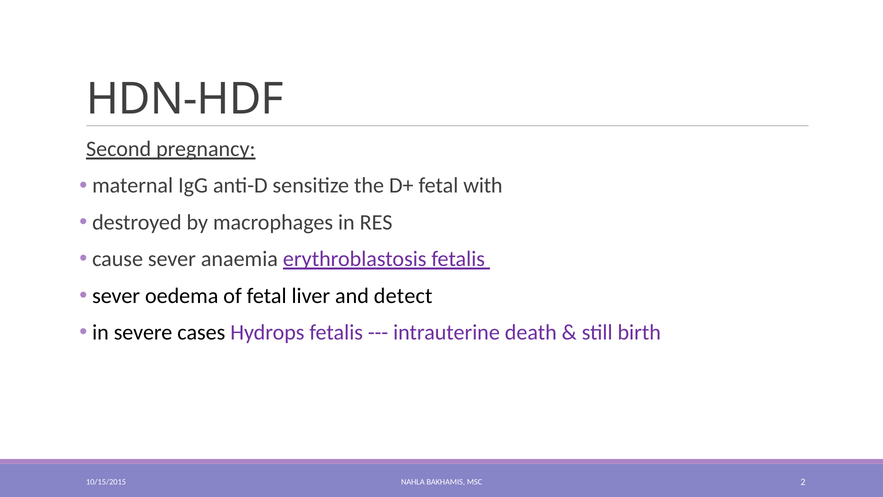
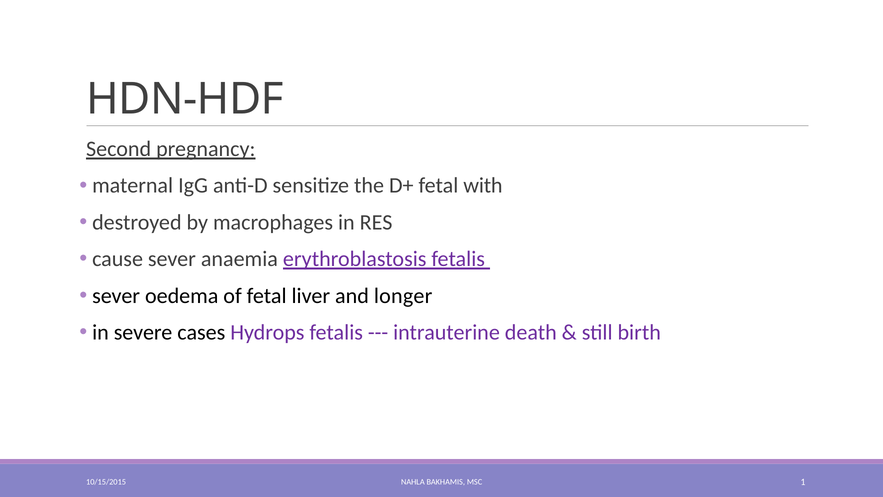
detect: detect -> longer (403, 296)
2: 2 -> 1 (803, 482)
